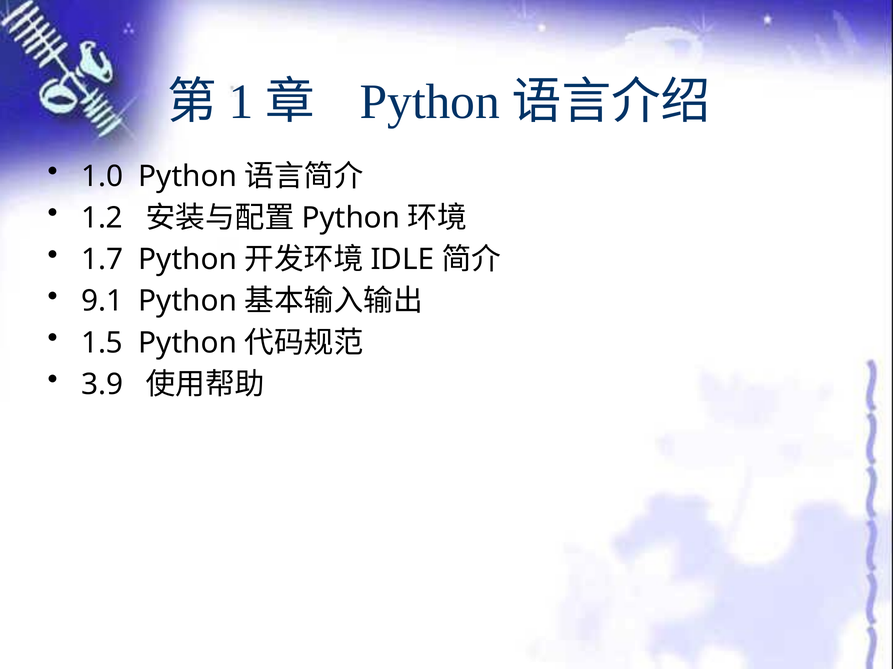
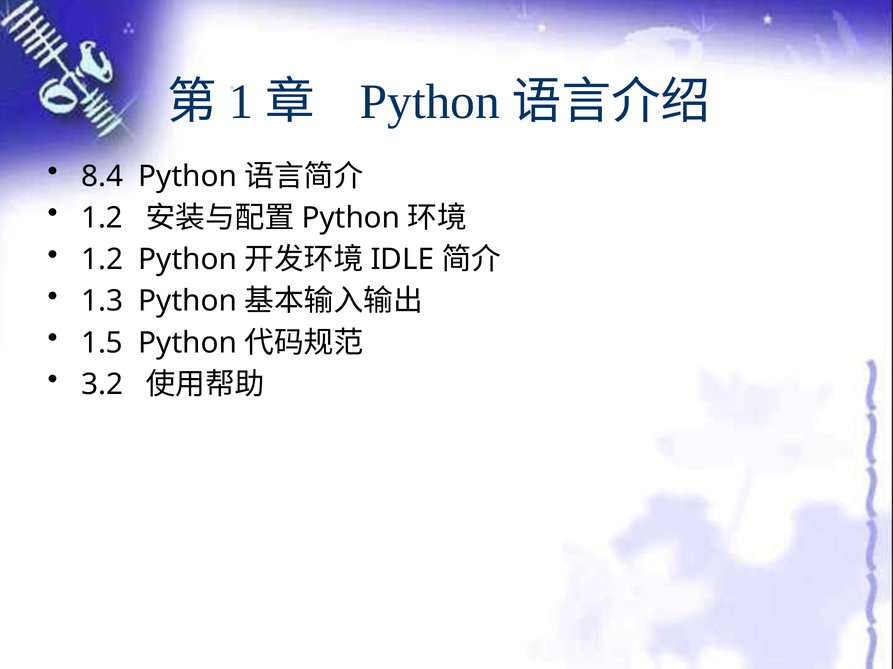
1.0: 1.0 -> 8.4 (102, 177)
1.7: 1.7 -> 1.2 (102, 260)
9.1: 9.1 -> 1.3 (102, 301)
3.9: 3.9 -> 3.2 (102, 385)
